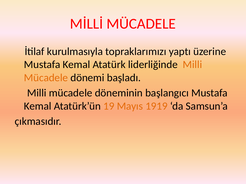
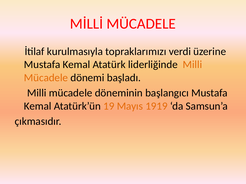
yaptı: yaptı -> verdi (180, 52)
